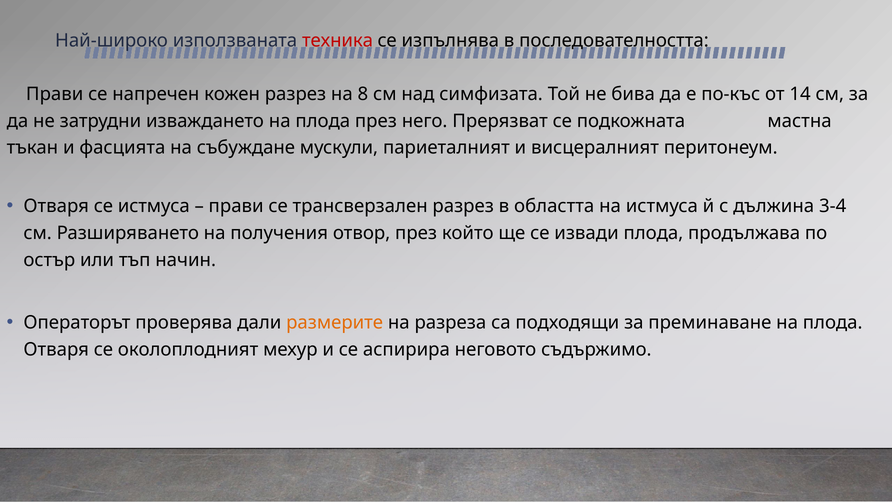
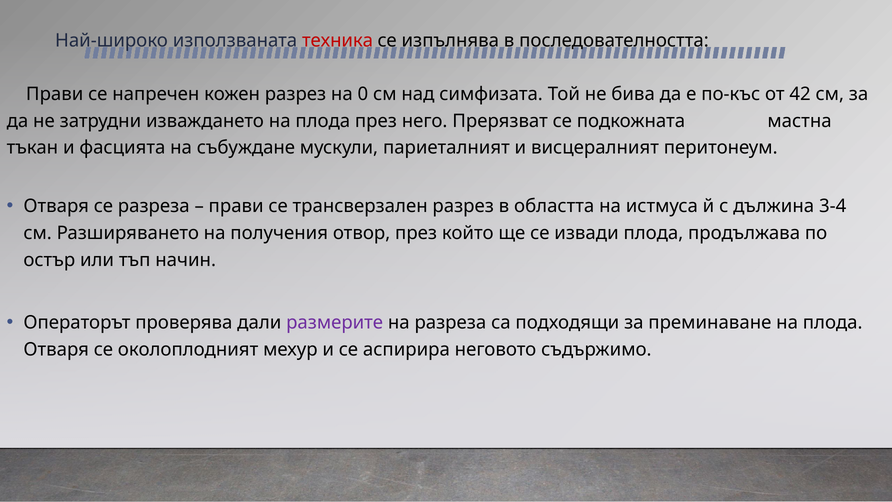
8: 8 -> 0 (363, 94)
14: 14 -> 42 (800, 94)
се истмуса: истмуса -> разреза (154, 206)
размерите colour: orange -> purple (335, 323)
